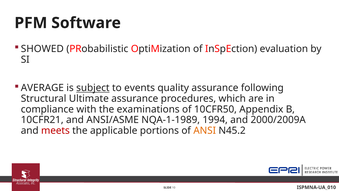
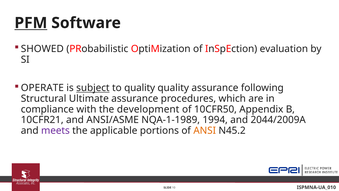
PFM underline: none -> present (31, 23)
AVERAGE: AVERAGE -> OPERATE (42, 88)
to events: events -> quality (140, 88)
examinations: examinations -> development (148, 109)
2000/2009A: 2000/2009A -> 2044/2009A (278, 120)
meets colour: red -> purple (55, 130)
